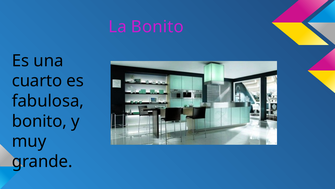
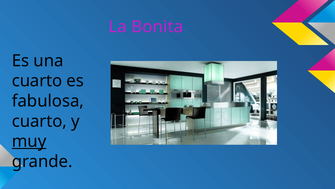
La Bonito: Bonito -> Bonita (157, 27)
bonito: bonito -> cuarto (39, 121)
muy underline: none -> present (29, 141)
